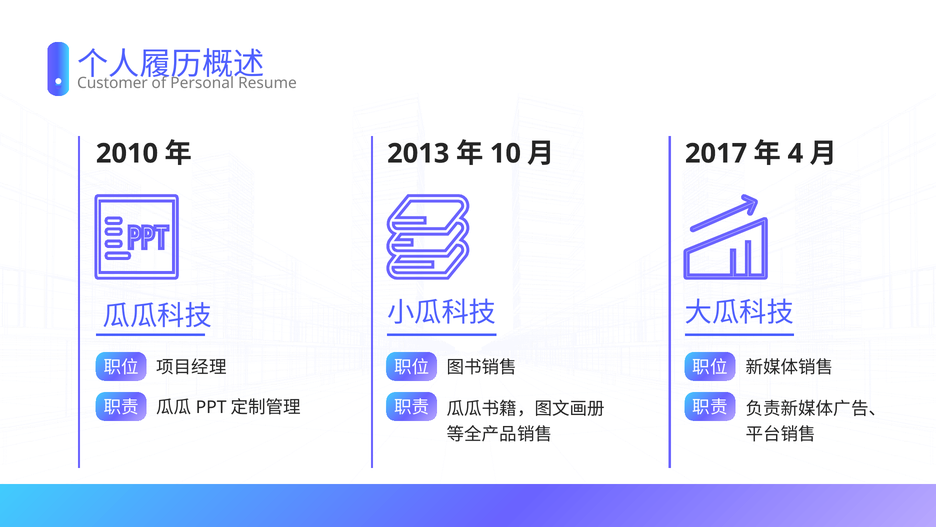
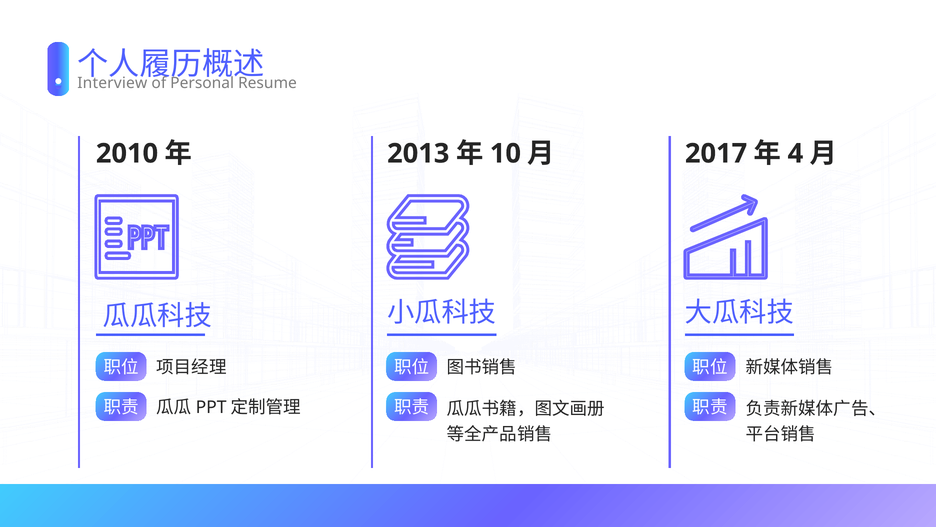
Customer: Customer -> Interview (112, 83)
